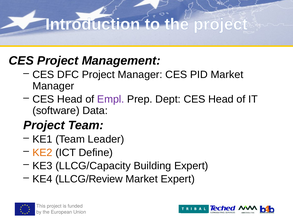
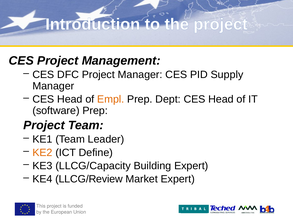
PID Market: Market -> Supply (227, 75)
Empl colour: purple -> orange (111, 100)
software Data: Data -> Prep (95, 111)
